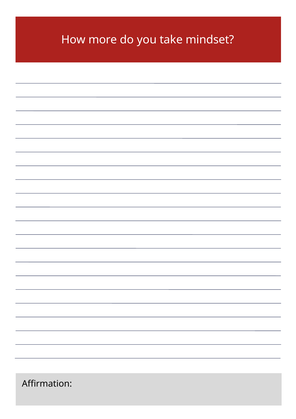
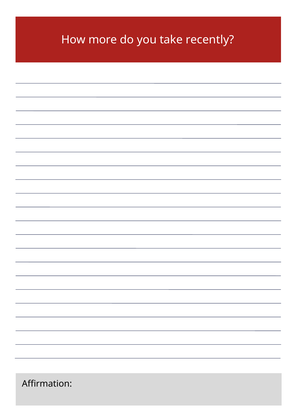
mindset: mindset -> recently (210, 40)
